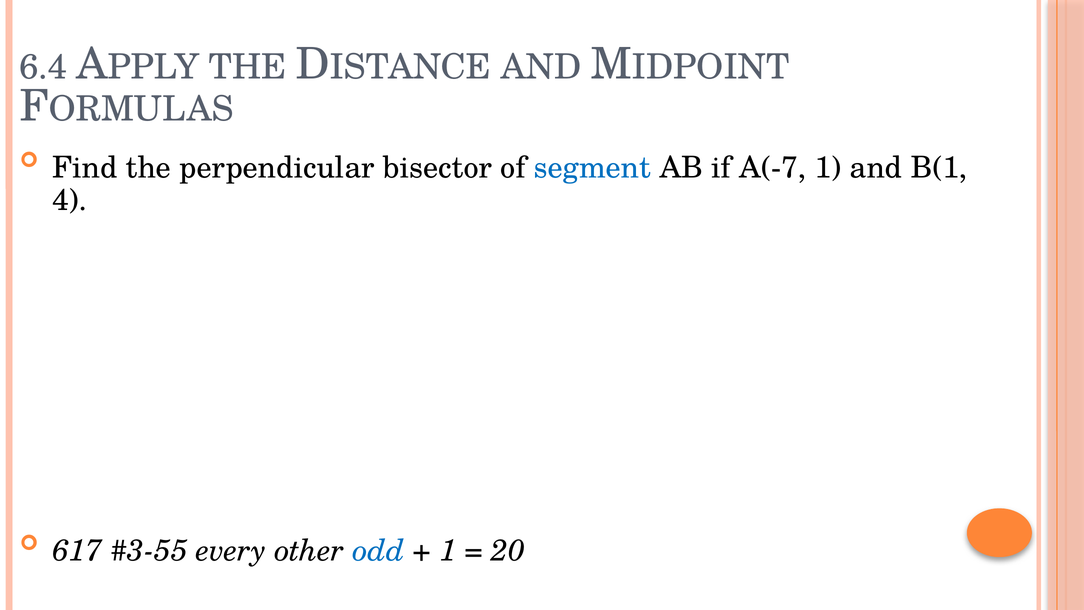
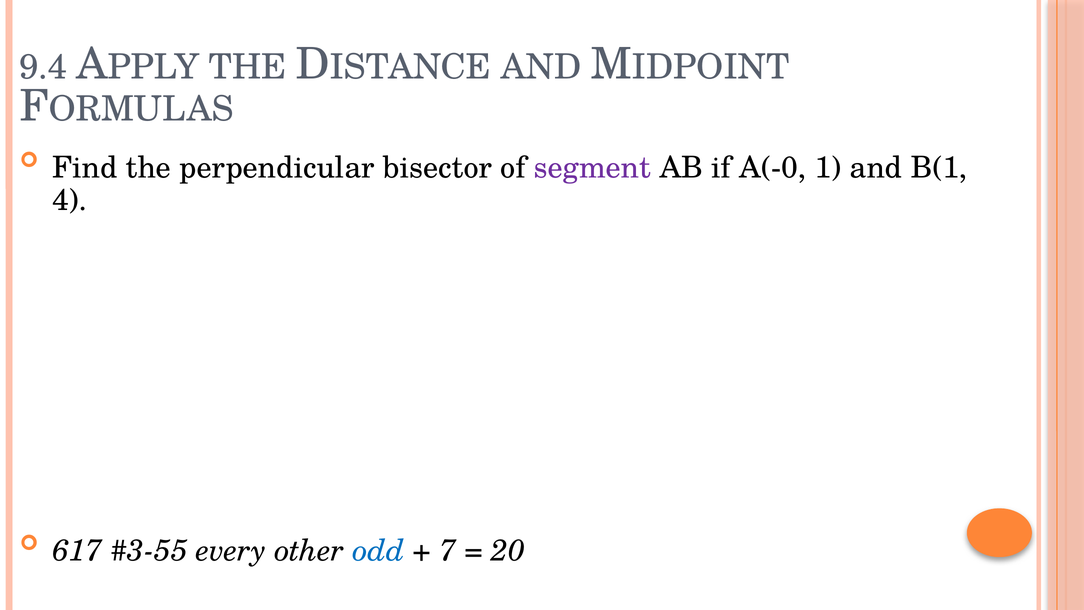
6.4: 6.4 -> 9.4 (43, 67)
segment colour: blue -> purple (593, 168)
A(-7: A(-7 -> A(-0 (773, 168)
1: 1 -> 7 (448, 551)
